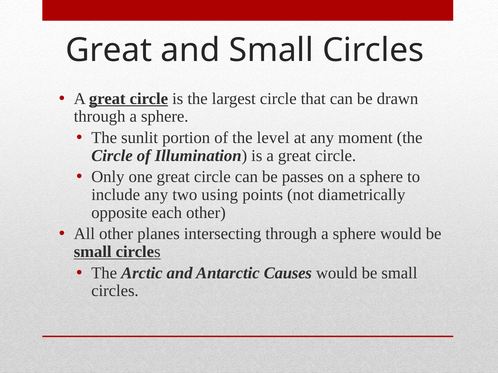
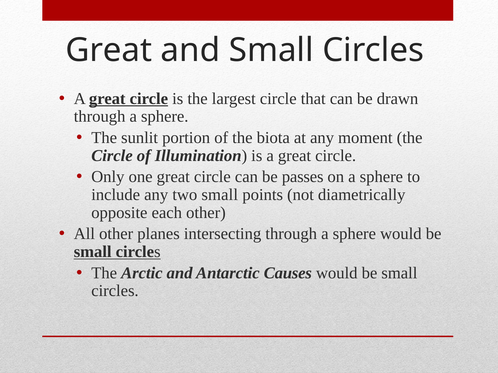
level: level -> biota (273, 138)
two using: using -> small (220, 195)
